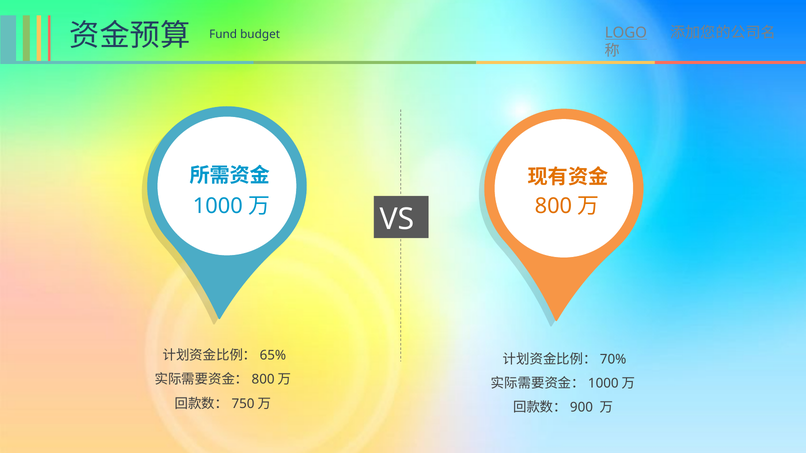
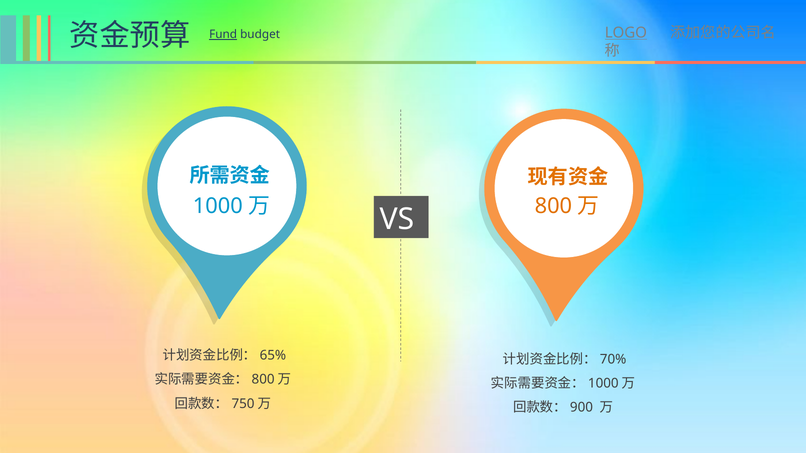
Fund underline: none -> present (223, 34)
